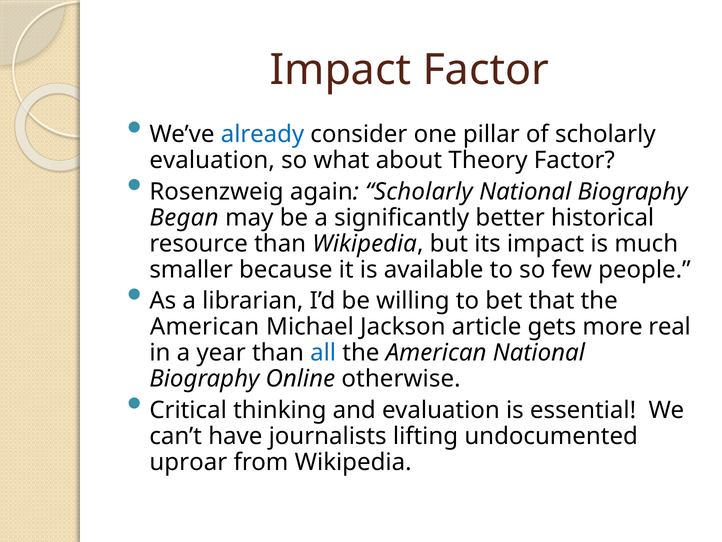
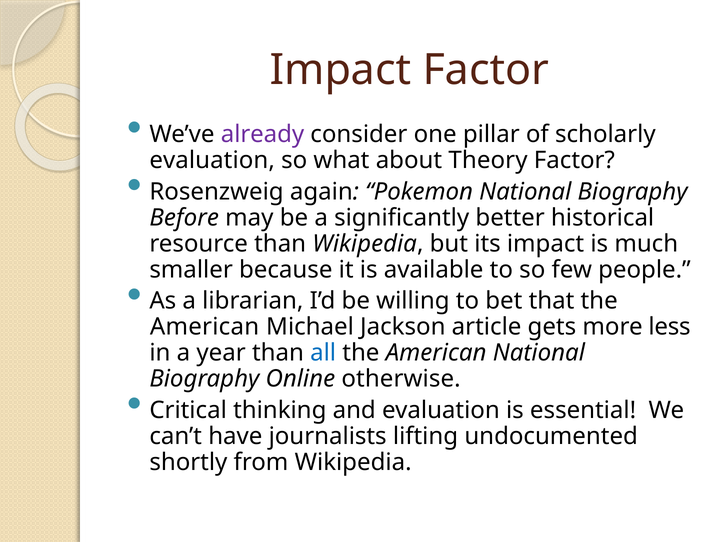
already colour: blue -> purple (263, 134)
again Scholarly: Scholarly -> Pokemon (419, 191)
Began: Began -> Before (184, 217)
real: real -> less (670, 327)
uproar: uproar -> shortly (188, 462)
